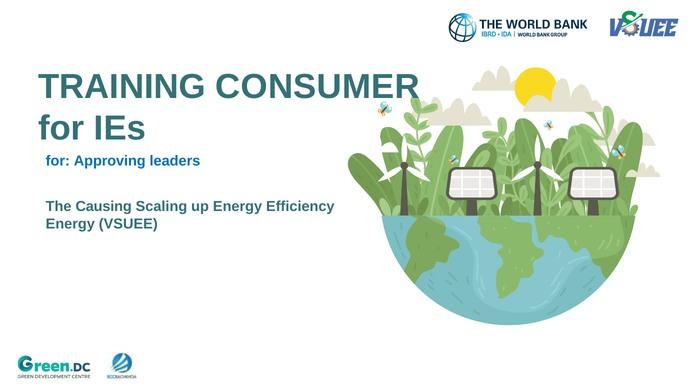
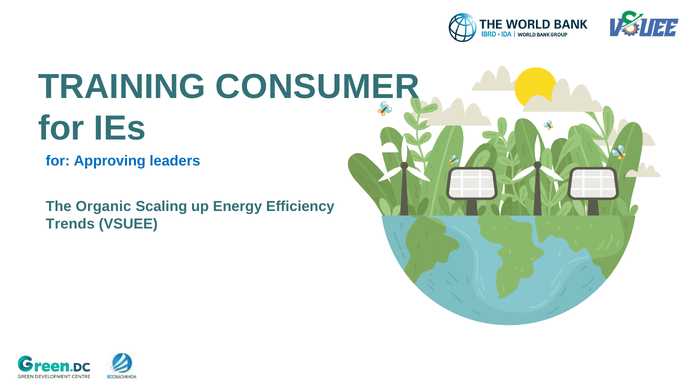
Causing: Causing -> Organic (103, 207)
Energy: Energy -> Trends (70, 224)
